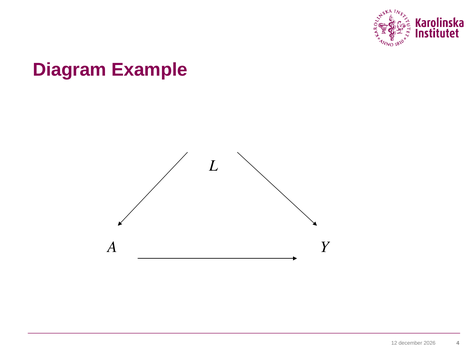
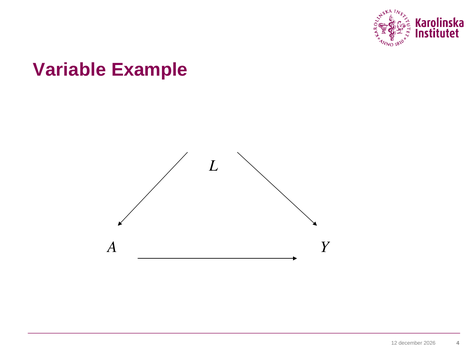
Diagram: Diagram -> Variable (70, 70)
